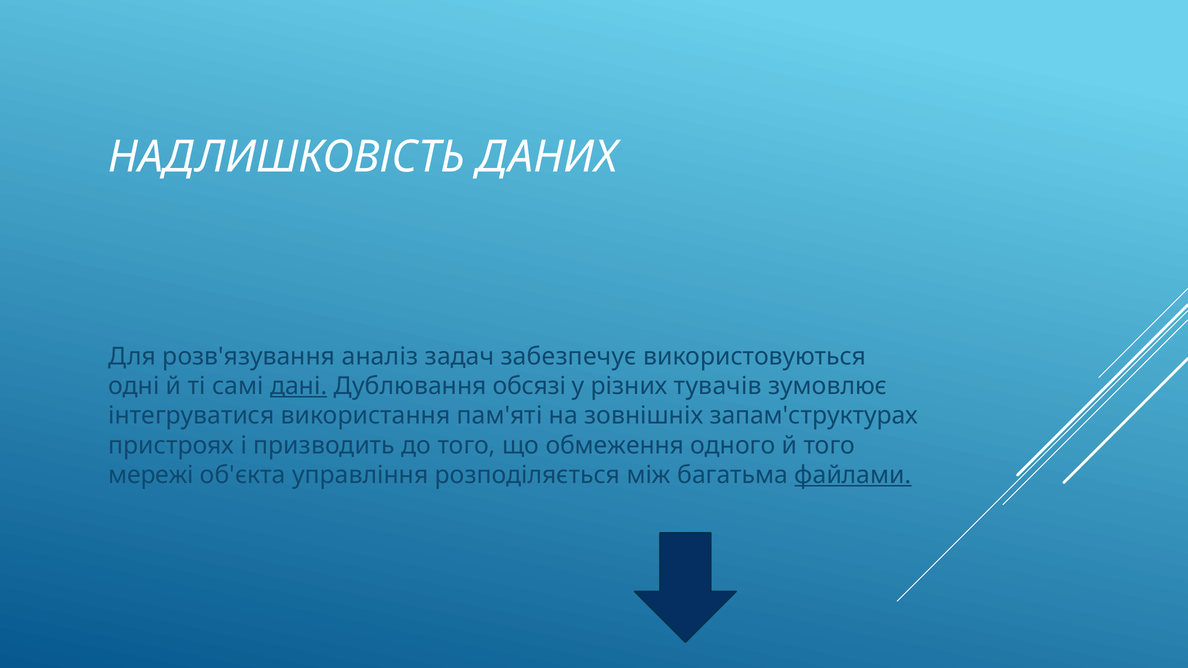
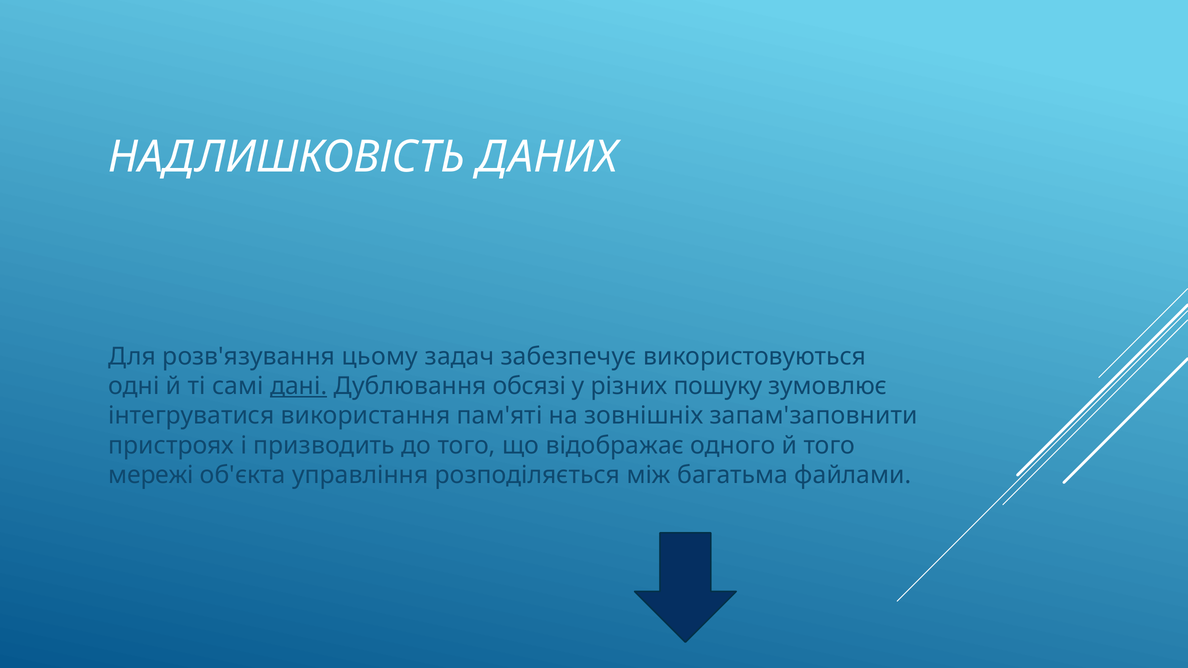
аналіз: аналіз -> цьому (380, 356)
тувачів: тувачів -> пошуку (718, 386)
запам'структурах: запам'структурах -> запам'заповнити (814, 416)
обмеження: обмеження -> відображає (615, 446)
файлами underline: present -> none (853, 475)
